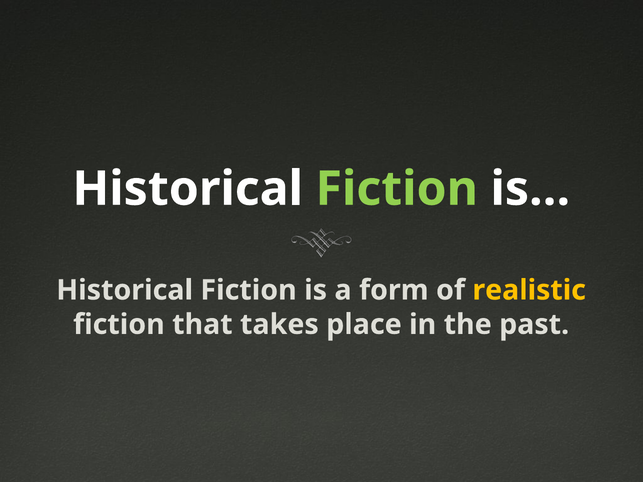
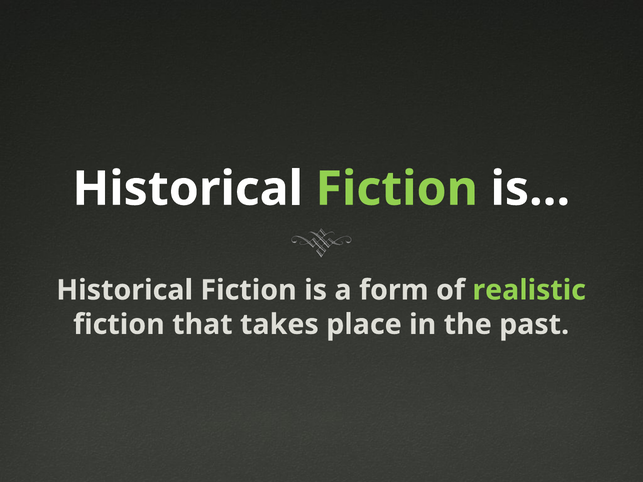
realistic colour: yellow -> light green (529, 290)
